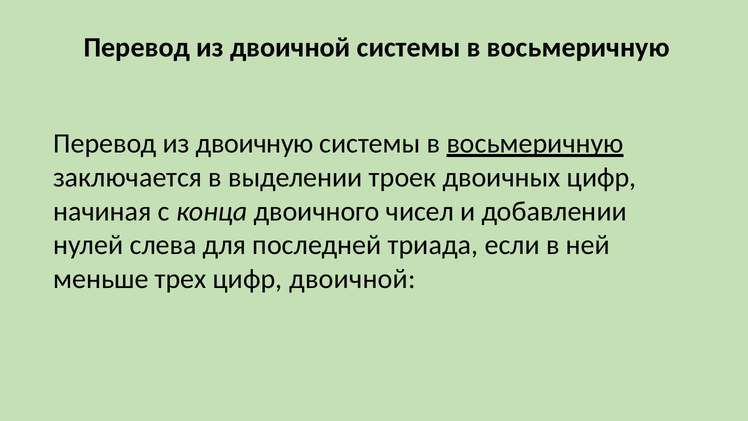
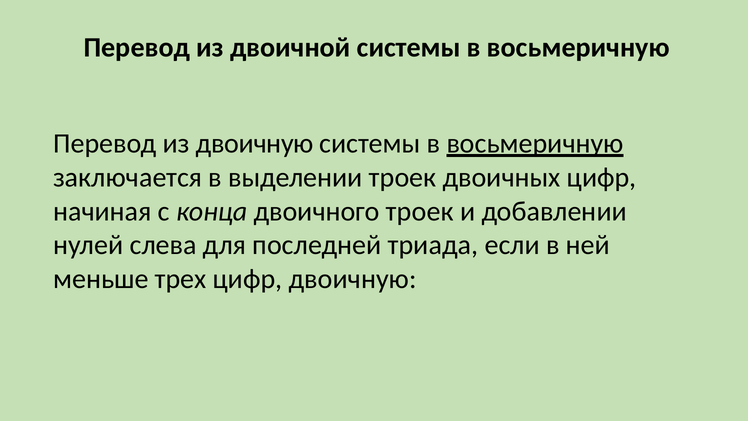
двоичного чисел: чисел -> троек (420, 211)
цифр двоичной: двоичной -> двоичную (353, 279)
